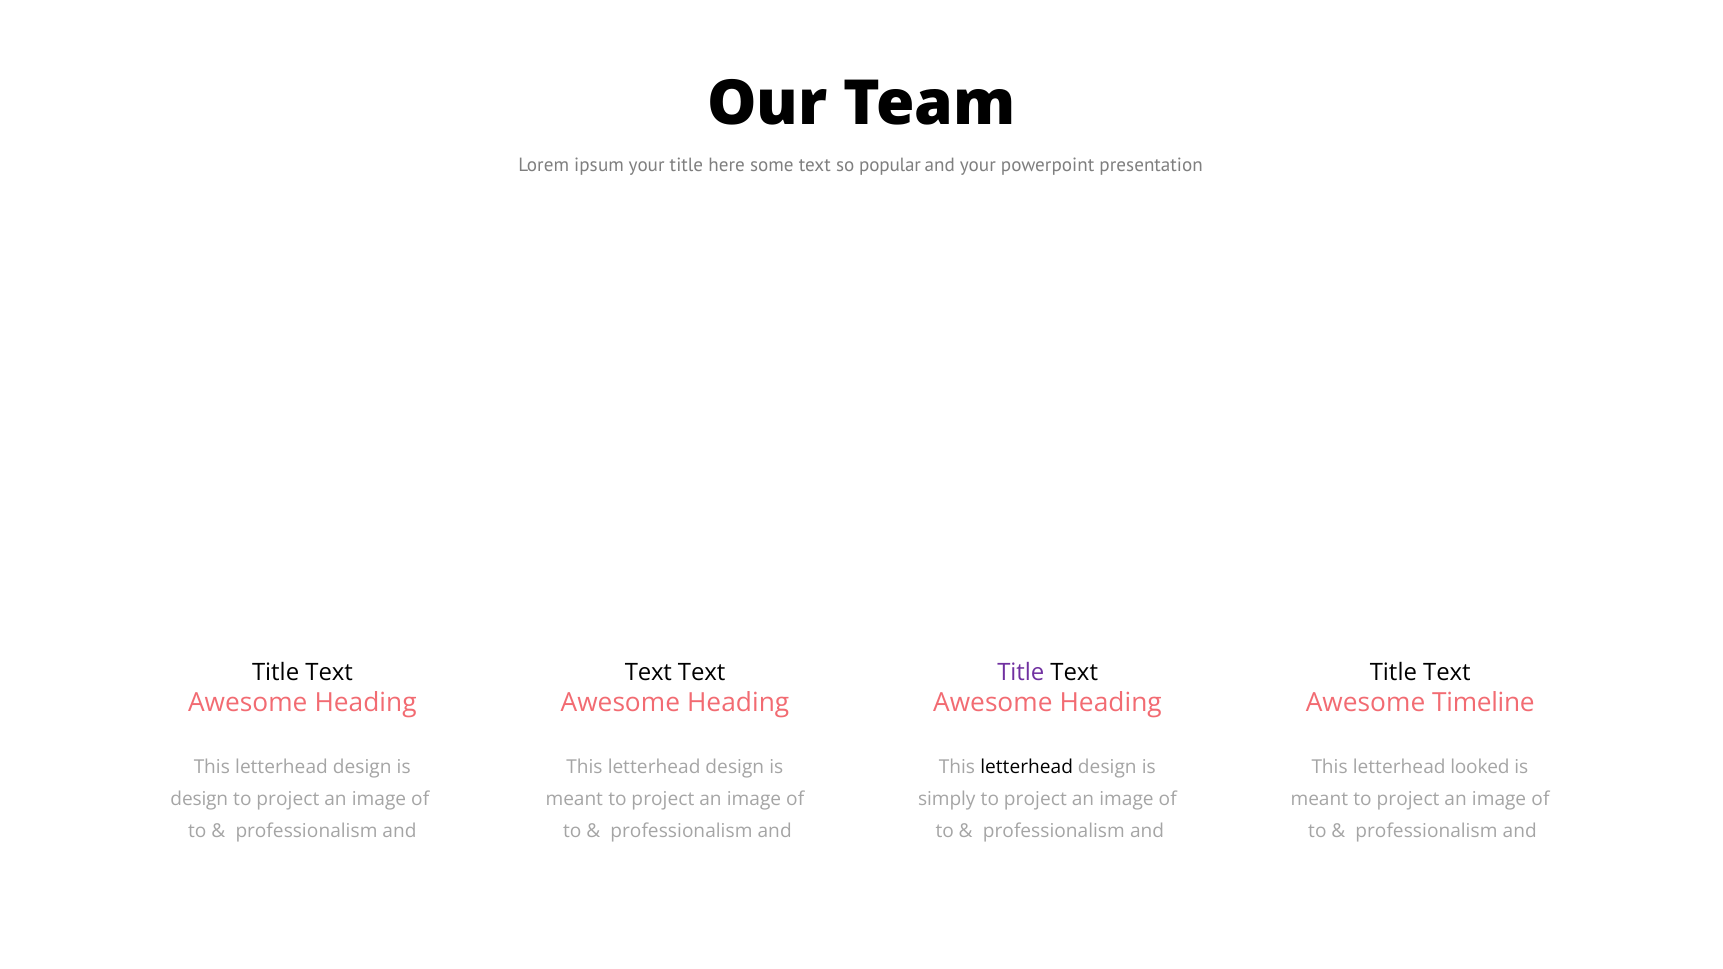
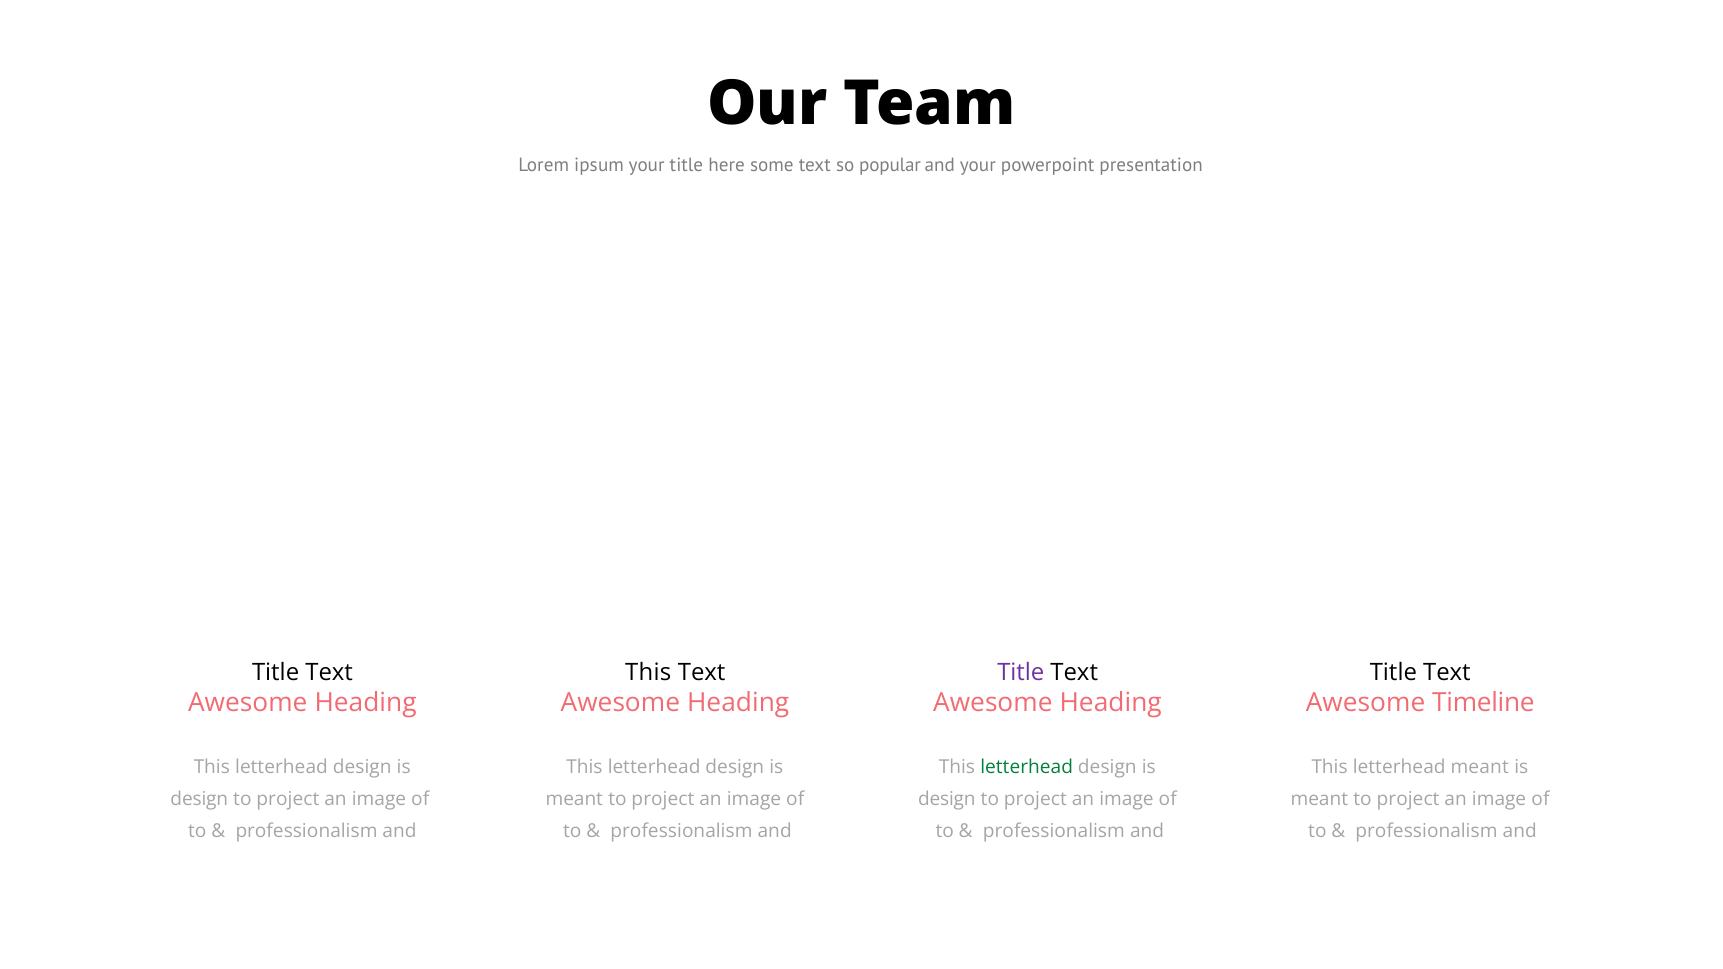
Text: Text -> This (648, 672)
letterhead colour: black -> green (1027, 767)
letterhead looked: looked -> meant (1480, 767)
simply: simply -> design (947, 799)
